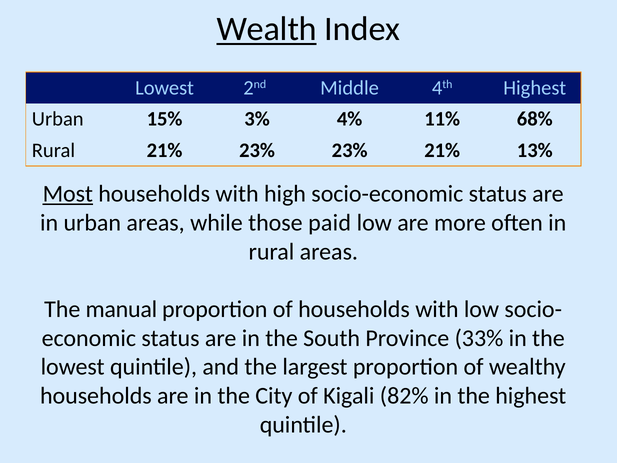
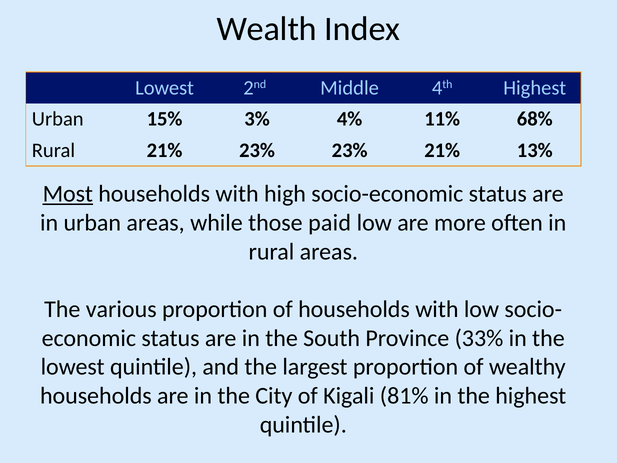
Wealth underline: present -> none (267, 29)
manual: manual -> various (121, 309)
82%: 82% -> 81% (404, 396)
